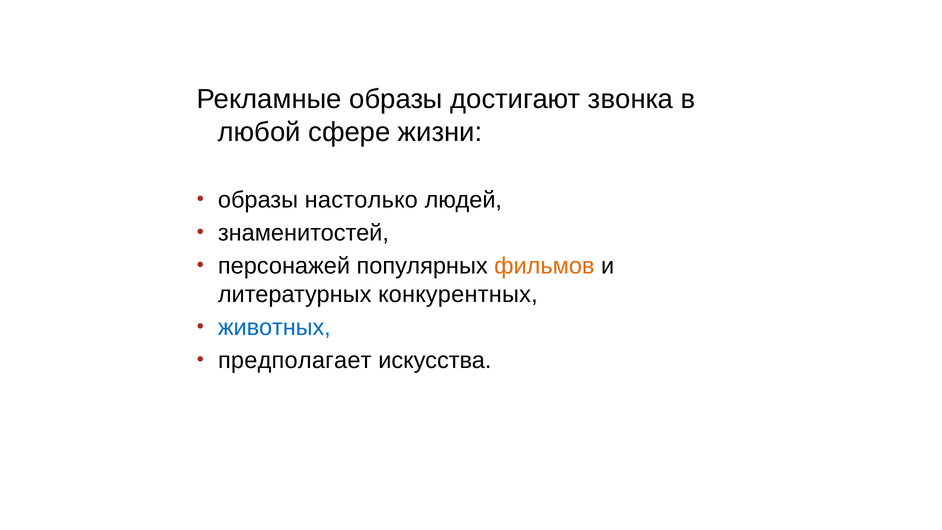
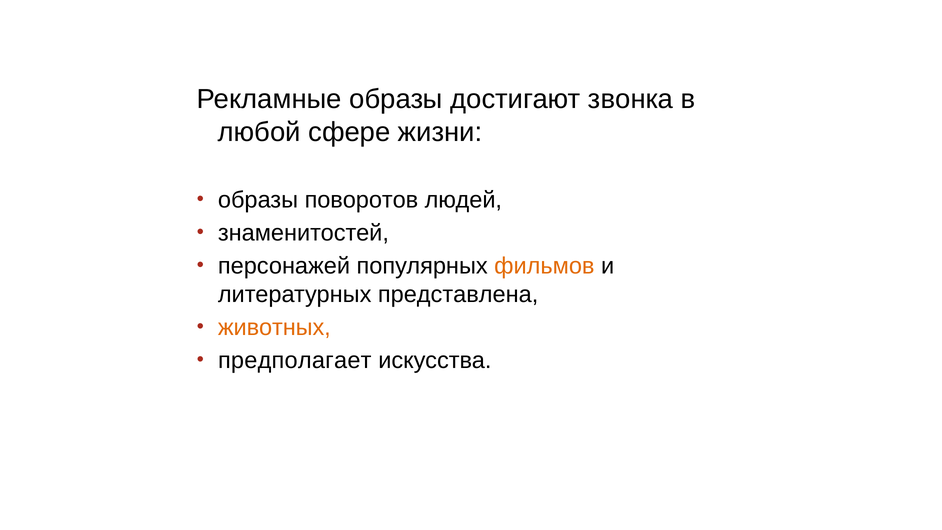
настолько: настолько -> поворотов (361, 200)
конкурентных: конкурентных -> представлена (458, 294)
животных colour: blue -> orange (274, 327)
